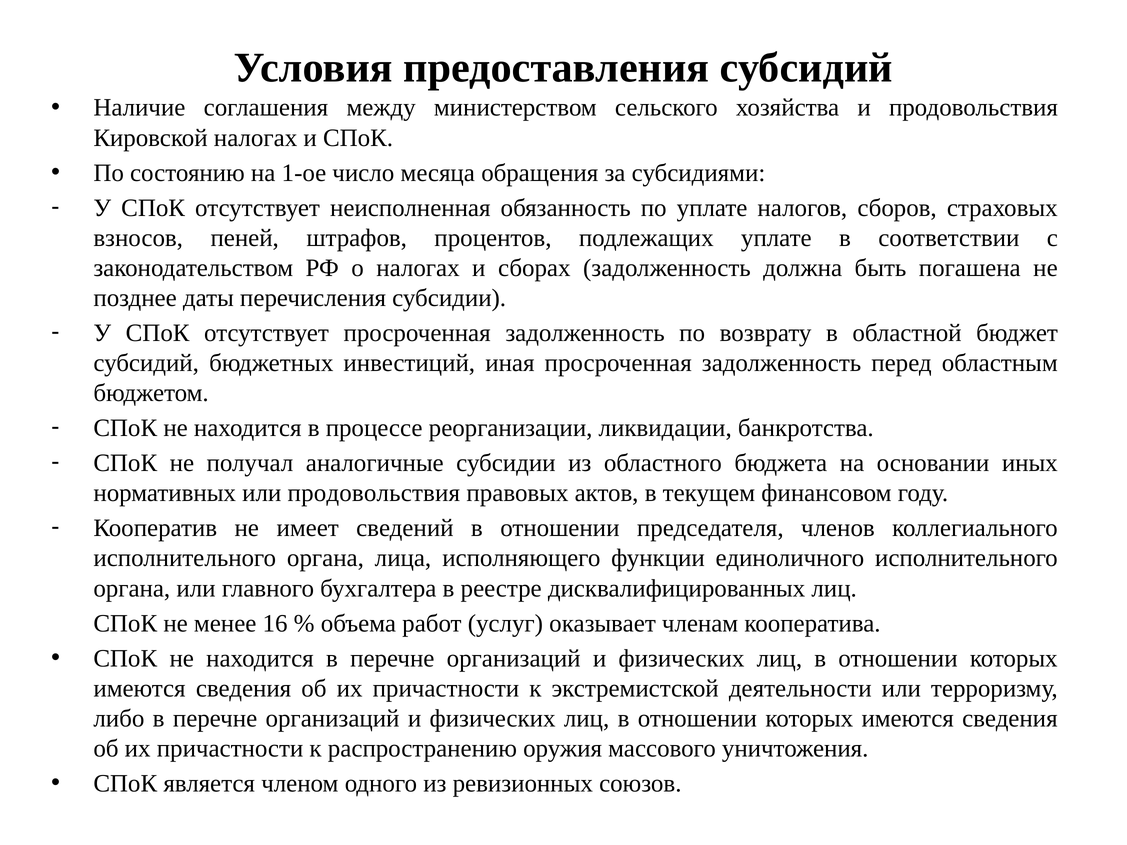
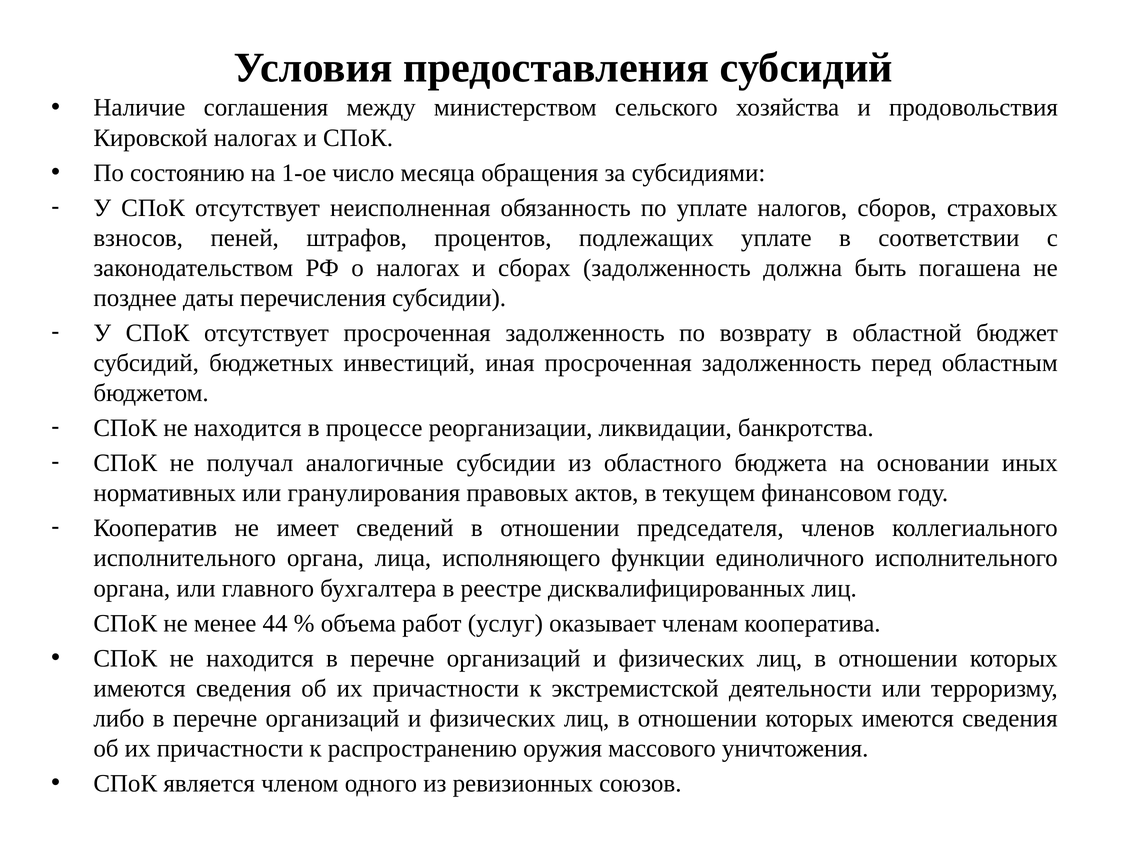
или продовольствия: продовольствия -> гранулирования (374, 493)
16: 16 -> 44 (275, 623)
